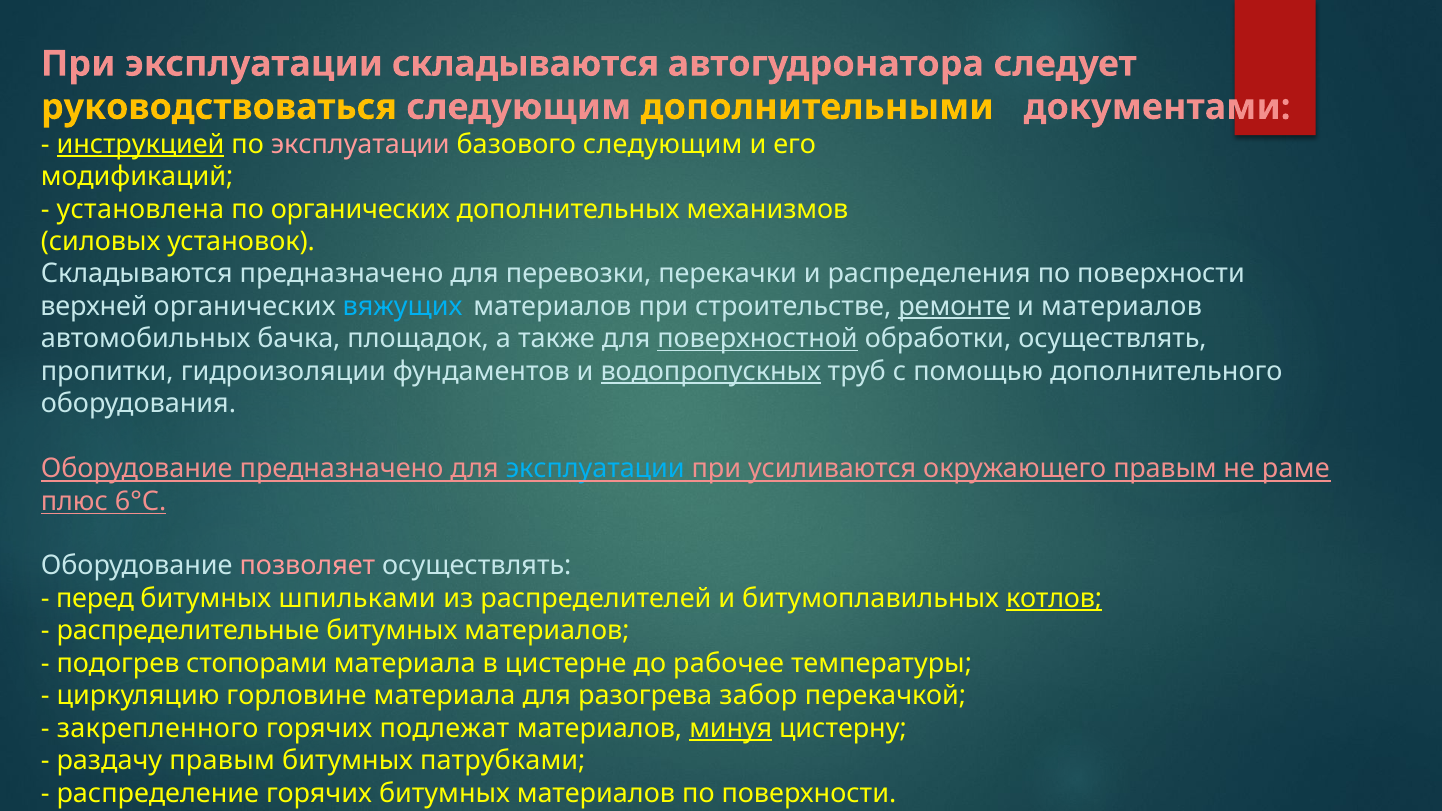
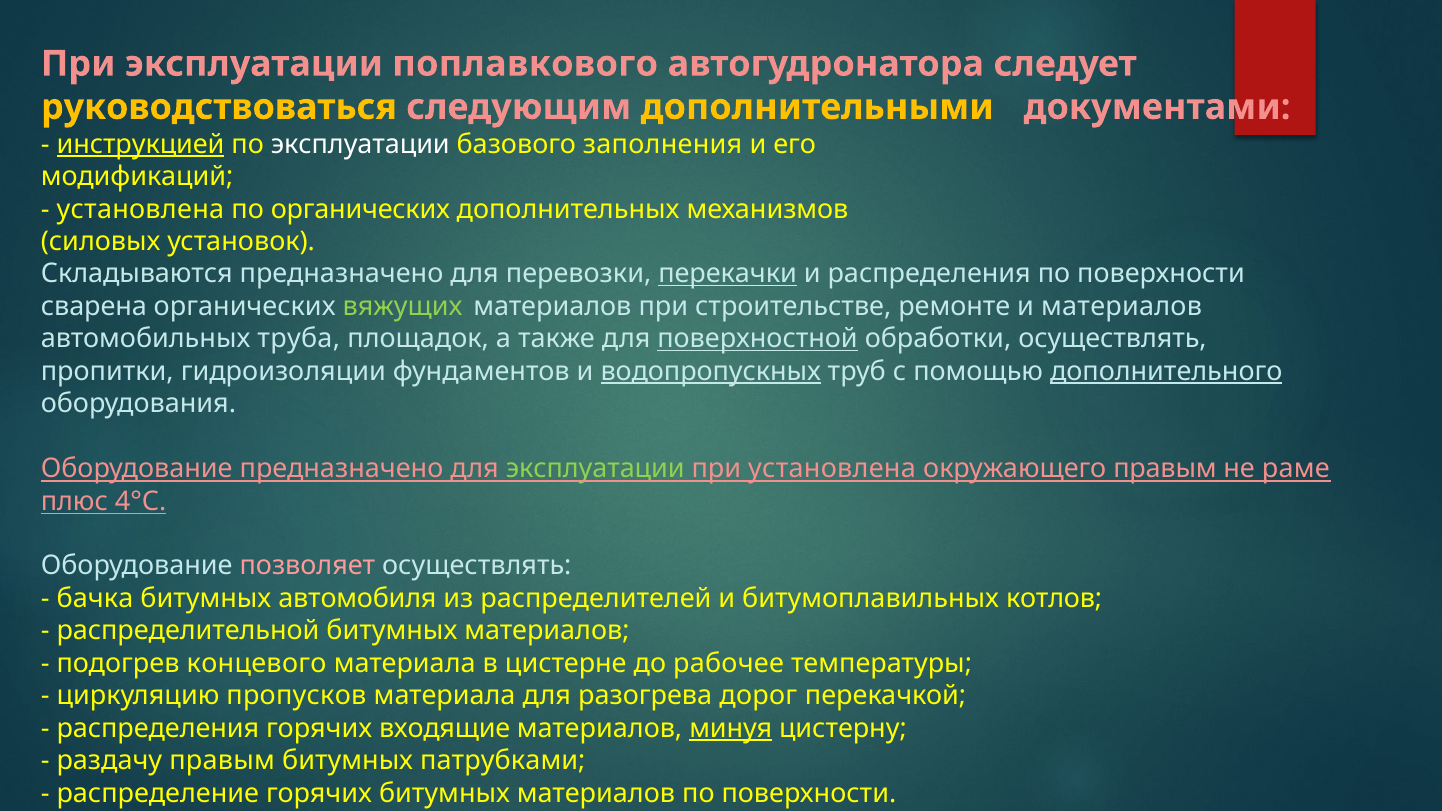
эксплуатации складываются: складываются -> поплавкового (525, 64)
эксплуатации colour: pink -> white (360, 144)
базового следующим: следующим -> заполнения (663, 144)
перекачки underline: none -> present (728, 274)
верхней: верхней -> сварена (94, 307)
вяжущих colour: light blue -> light green (403, 307)
ремонте underline: present -> none (954, 307)
бачка: бачка -> труба (299, 339)
дополнительного underline: none -> present (1166, 371)
эксплуатации colour: light blue -> light green (595, 469)
при усиливаются: усиливаются -> установлена (832, 469)
6°С: 6°С -> 4°С (141, 501)
перед: перед -> бачка (95, 599)
шпильками: шпильками -> автомобиля (357, 599)
котлов underline: present -> none (1054, 599)
распределительные: распределительные -> распределительной (188, 631)
стопорами: стопорами -> концевого (257, 663)
горловине: горловине -> пропусков (296, 696)
забор: забор -> дорог (758, 696)
закрепленного: закрепленного -> распределения (158, 728)
подлежат: подлежат -> входящие (445, 728)
